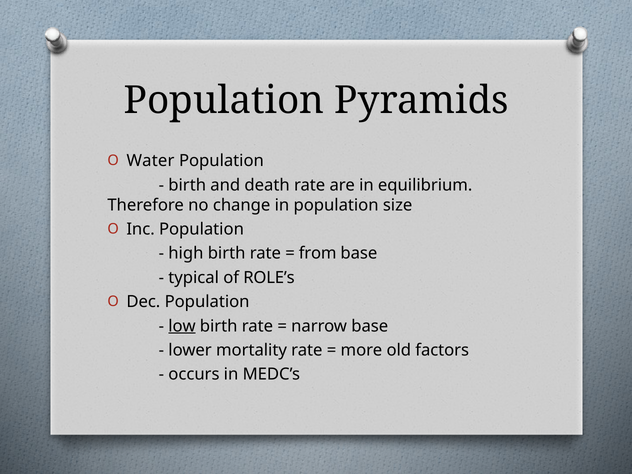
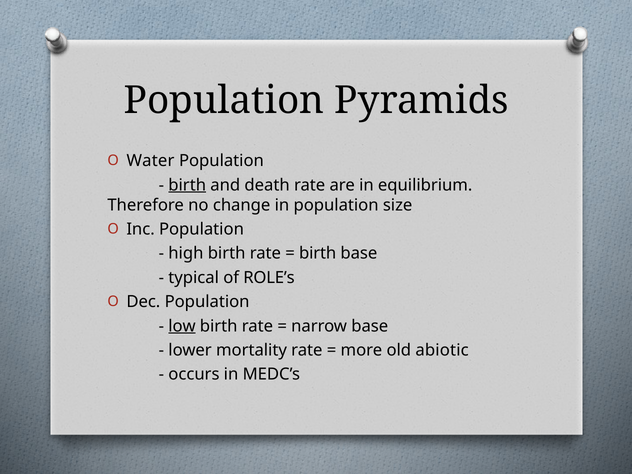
birth underline: none -> present (187, 185)
from: from -> birth (318, 253)
factors: factors -> abiotic (442, 350)
